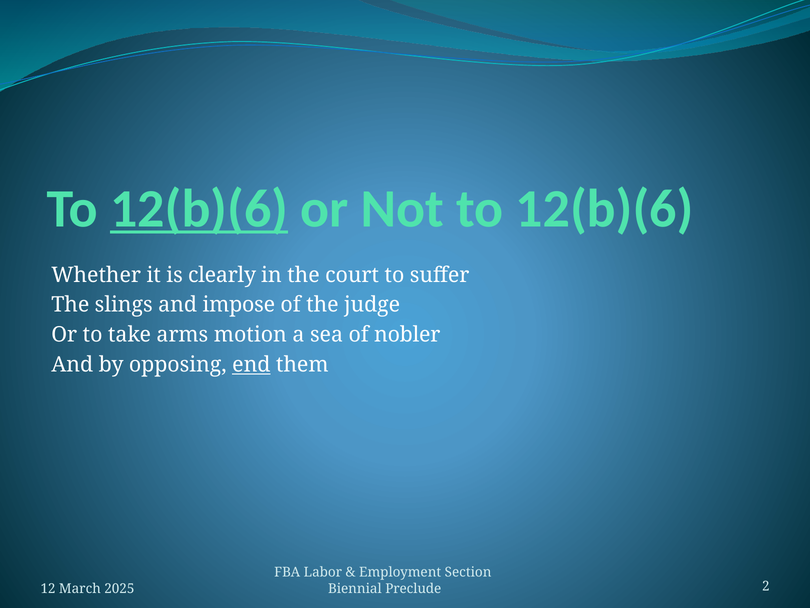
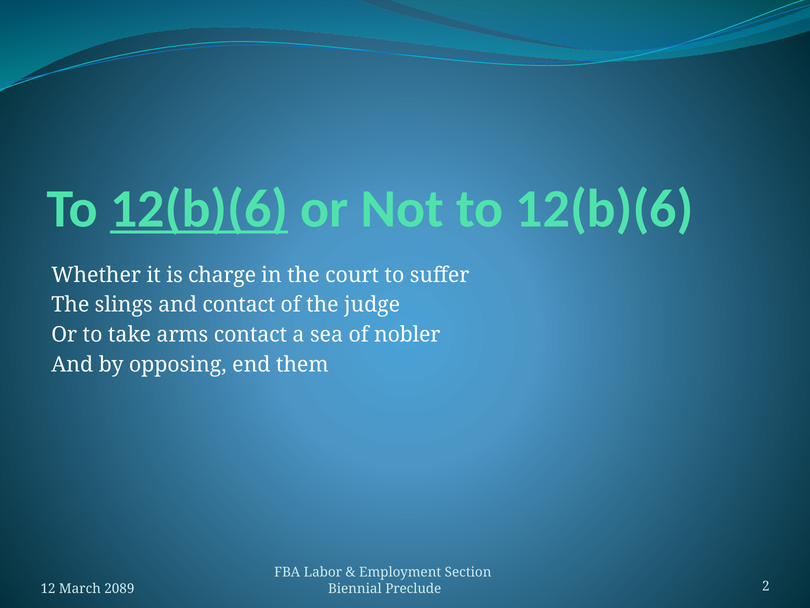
clearly: clearly -> charge (222, 275)
and impose: impose -> contact (239, 305)
arms motion: motion -> contact (250, 335)
end underline: present -> none (251, 364)
2025: 2025 -> 2089 (119, 588)
